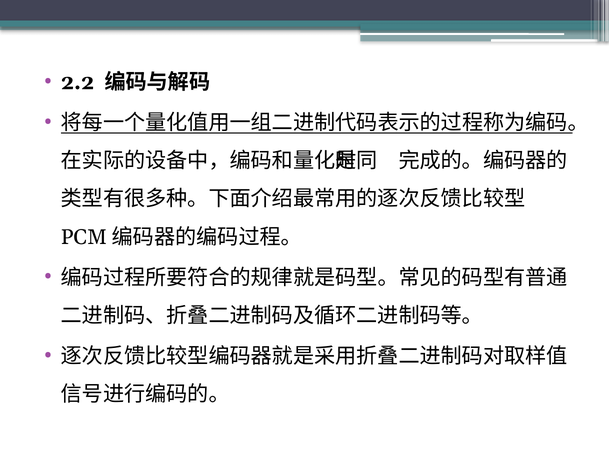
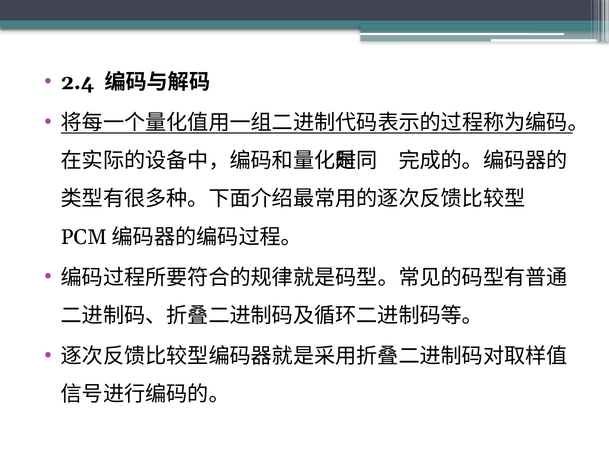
2.2: 2.2 -> 2.4 (78, 82)
